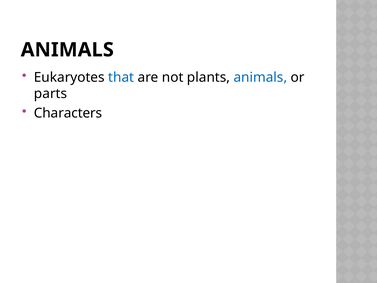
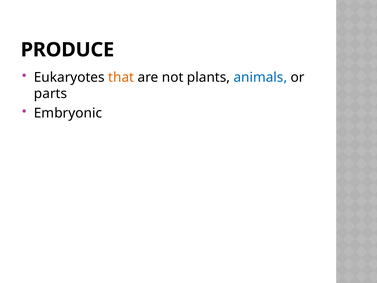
ANIMALS: ANIMALS -> PRODUCE (67, 50)
that colour: blue -> orange (121, 77)
Characters: Characters -> Embryonic (68, 113)
